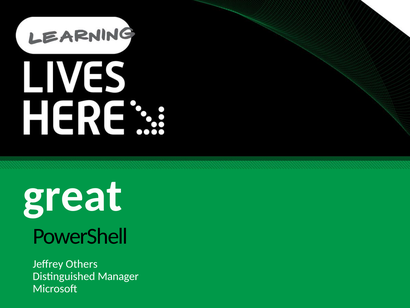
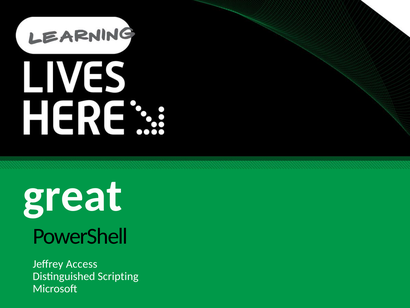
Others: Others -> Access (82, 264)
Manager: Manager -> Scripting (118, 276)
